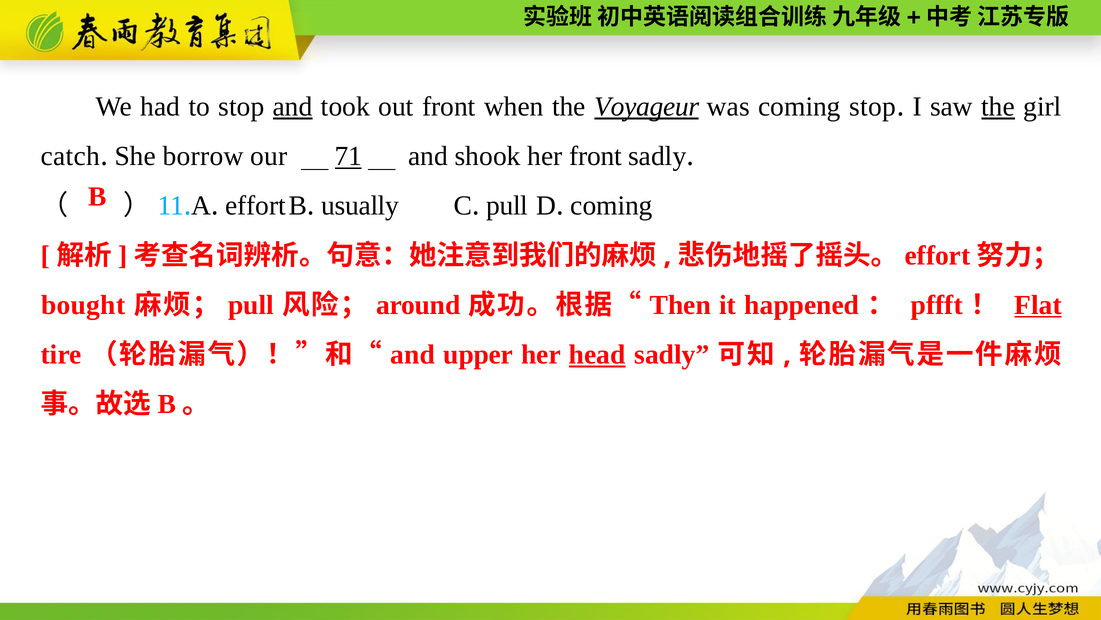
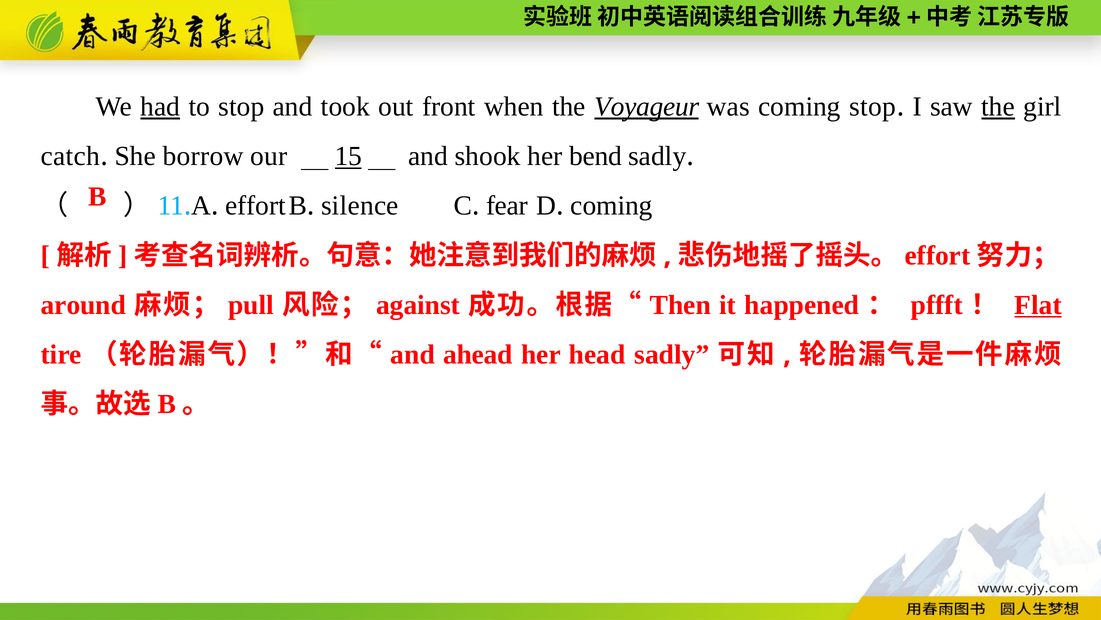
had underline: none -> present (160, 107)
and underline: present -> none (293, 107)
71: 71 -> 15 (348, 156)
her front: front -> bend (596, 156)
usually: usually -> silence (360, 206)
pull: pull -> fear (507, 206)
bought: bought -> around (83, 305)
around: around -> against (418, 305)
upper: upper -> ahead (478, 354)
head underline: present -> none (597, 354)
